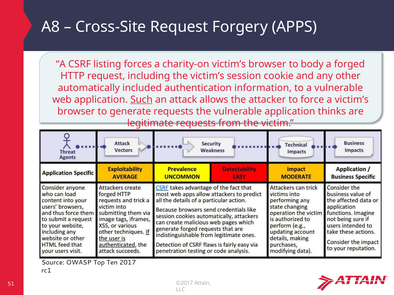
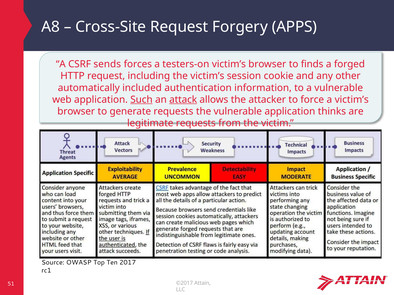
listing: listing -> sends (107, 64)
charity-on: charity-on -> testers-on (186, 64)
body: body -> finds (312, 64)
attack underline: none -> present (183, 100)
